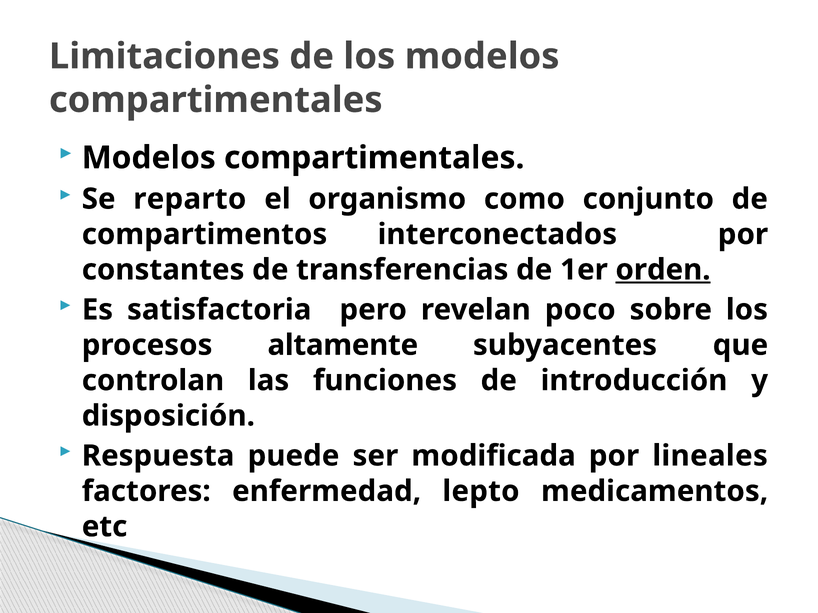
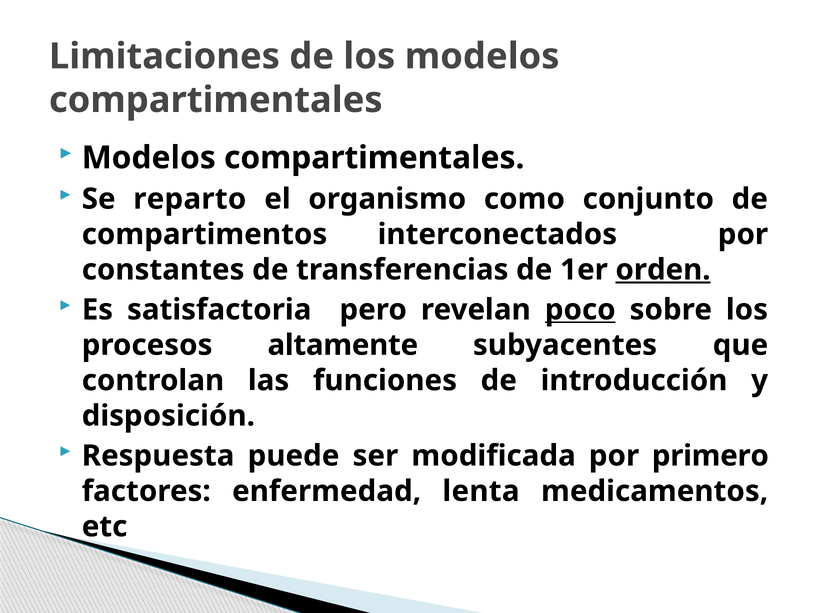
poco underline: none -> present (580, 310)
lineales: lineales -> primero (710, 456)
lepto: lepto -> lenta (481, 492)
